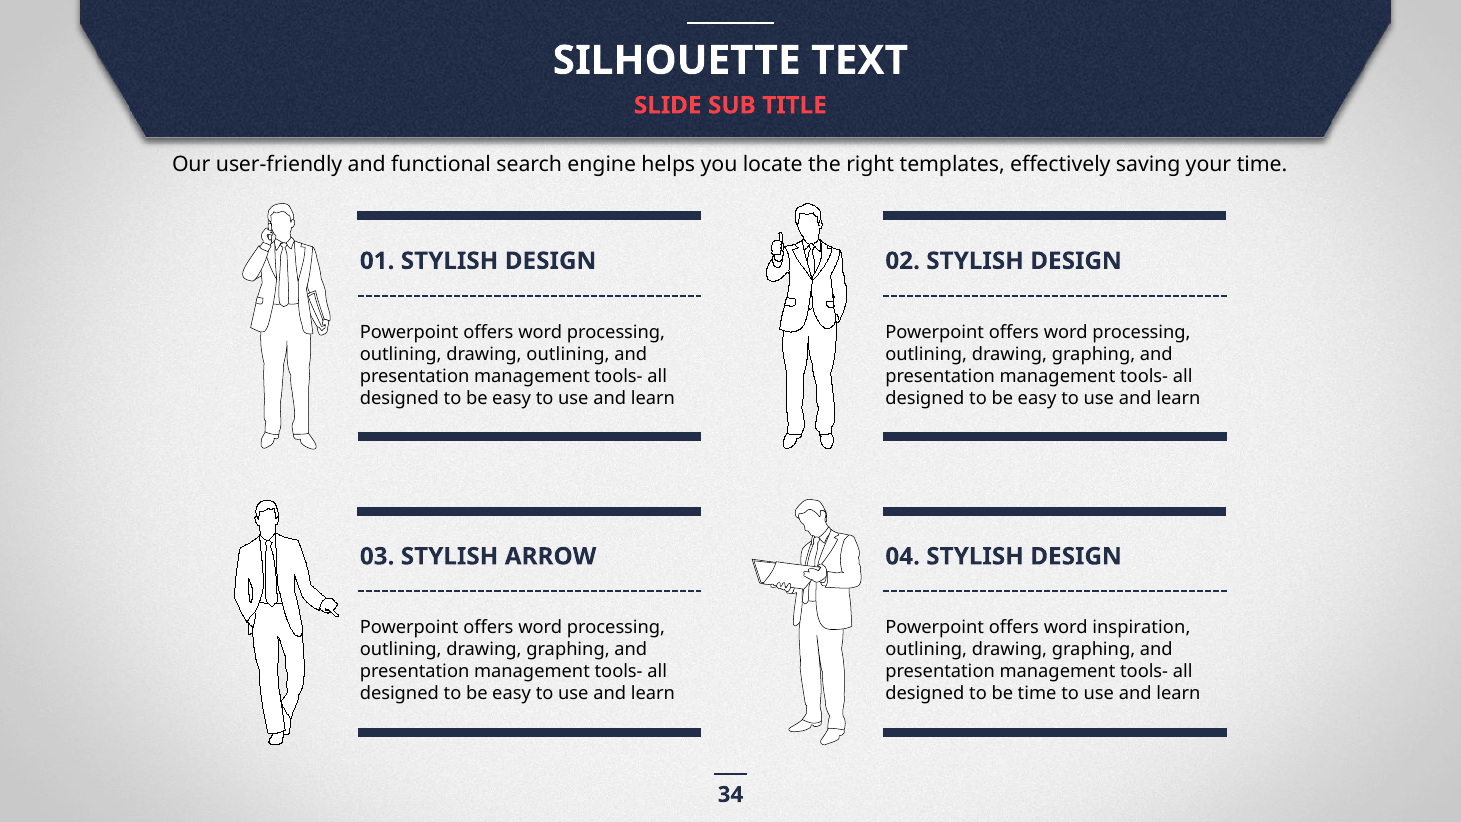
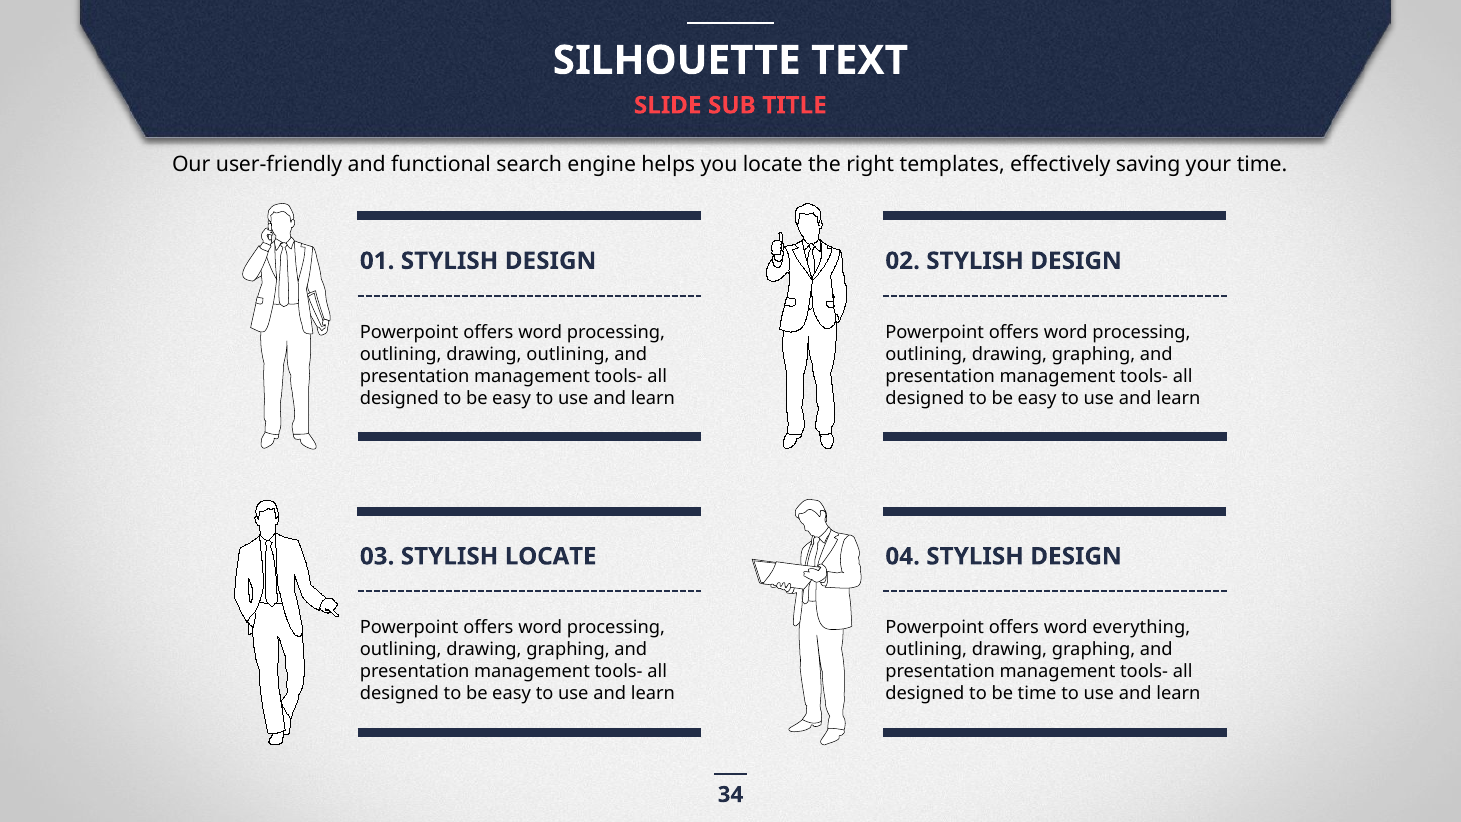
STYLISH ARROW: ARROW -> LOCATE (551, 556)
inspiration: inspiration -> everything (1141, 628)
